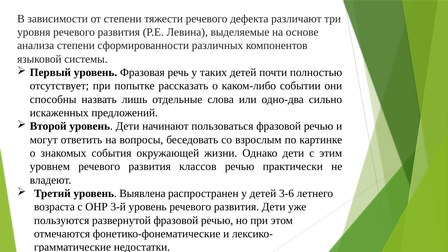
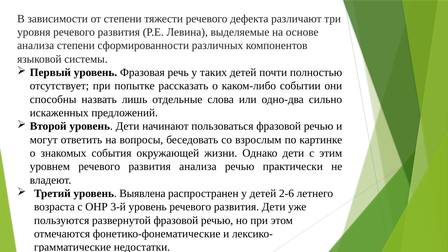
развития классов: классов -> анализа (198, 167)
3-6: 3-6 -> 2-6 (286, 193)
